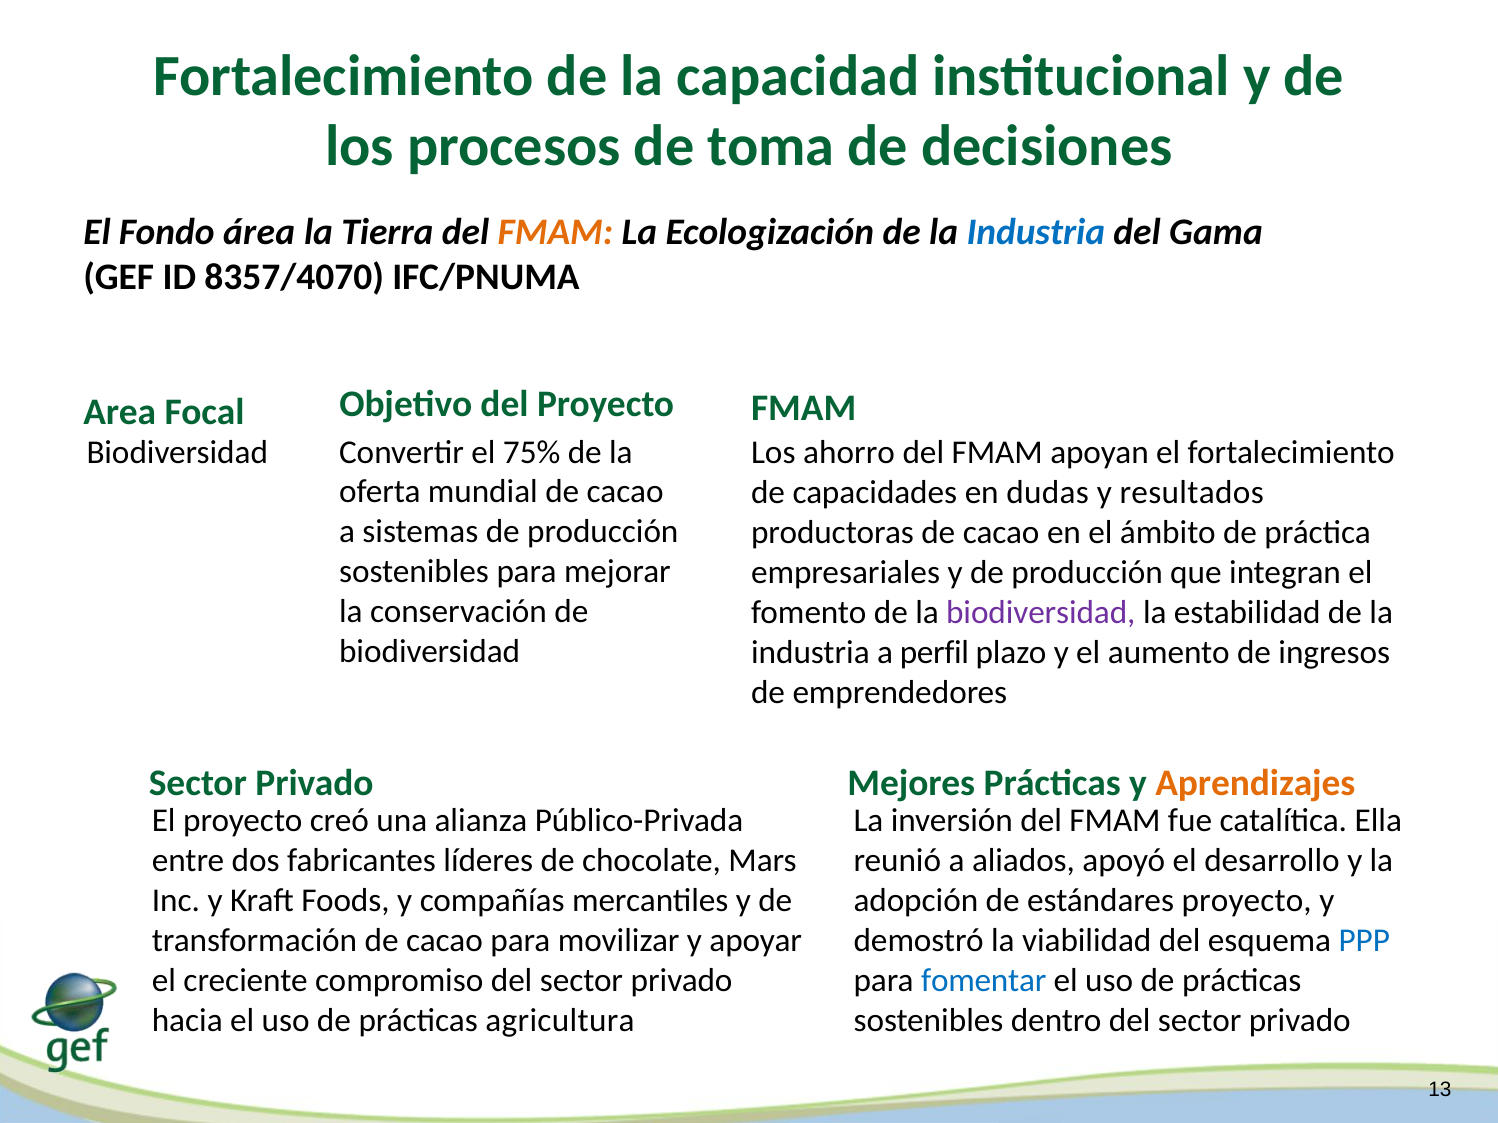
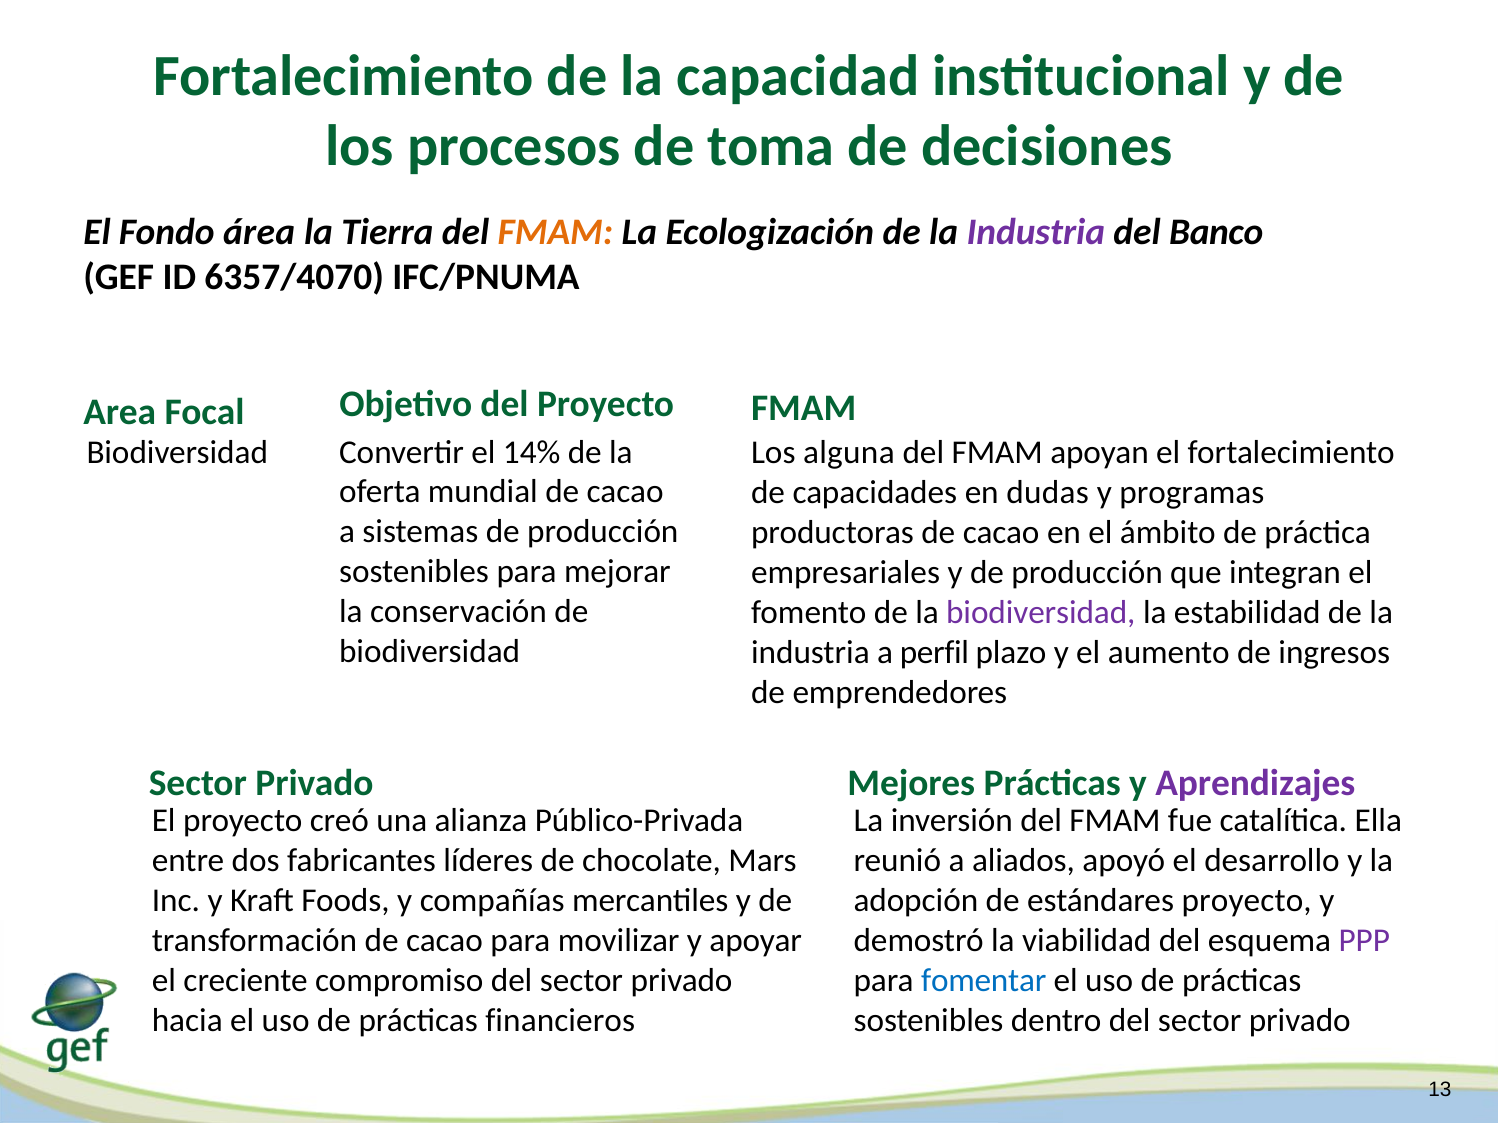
Industria colour: blue -> purple (1036, 232)
Gama: Gama -> Banco (1216, 232)
8357/4070: 8357/4070 -> 6357/4070 (294, 277)
75%: 75% -> 14% (532, 452)
ahorro: ahorro -> alguna (849, 453)
resultados: resultados -> programas (1192, 493)
Aprendizajes colour: orange -> purple (1255, 783)
PPP colour: blue -> purple (1364, 941)
agricultura: agricultura -> financieros (560, 1021)
